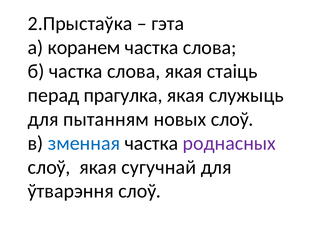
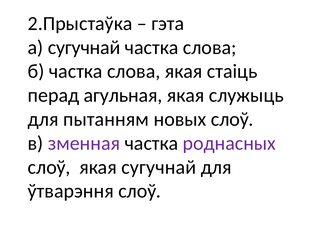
а коранем: коранем -> сугучнай (84, 47)
прагулка: прагулка -> агульная (123, 95)
зменная colour: blue -> purple (84, 143)
